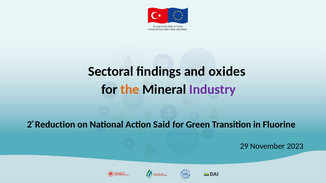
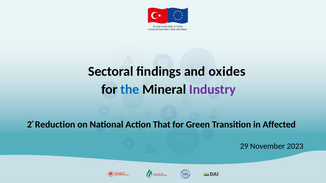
the colour: orange -> blue (130, 90)
Said: Said -> That (162, 125)
Fluorine: Fluorine -> Affected (279, 125)
